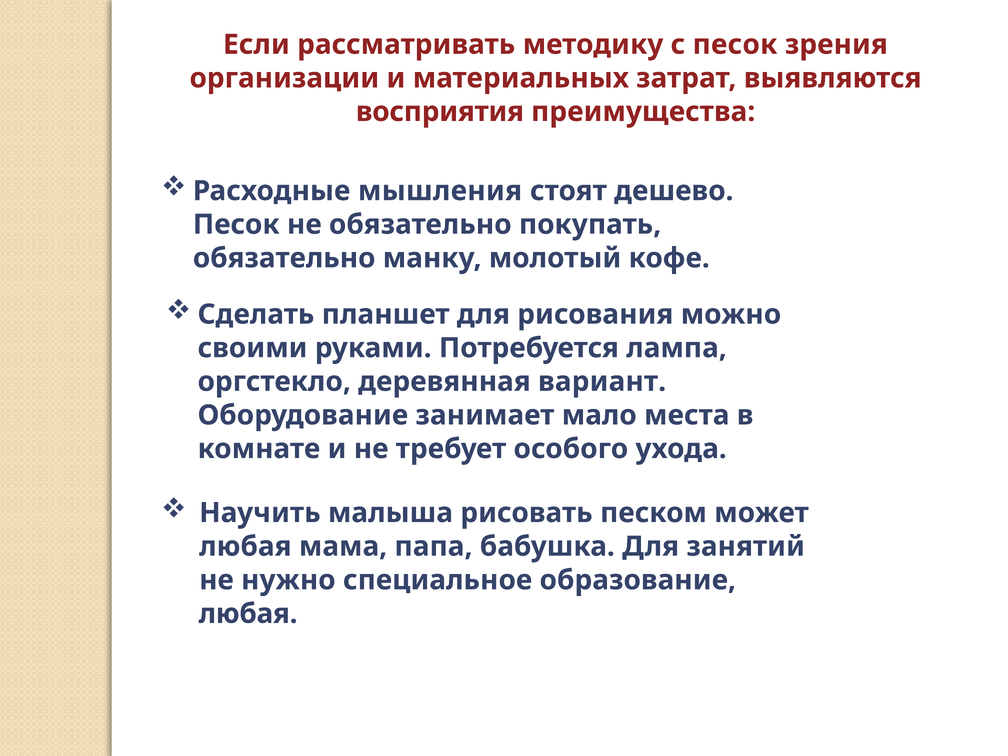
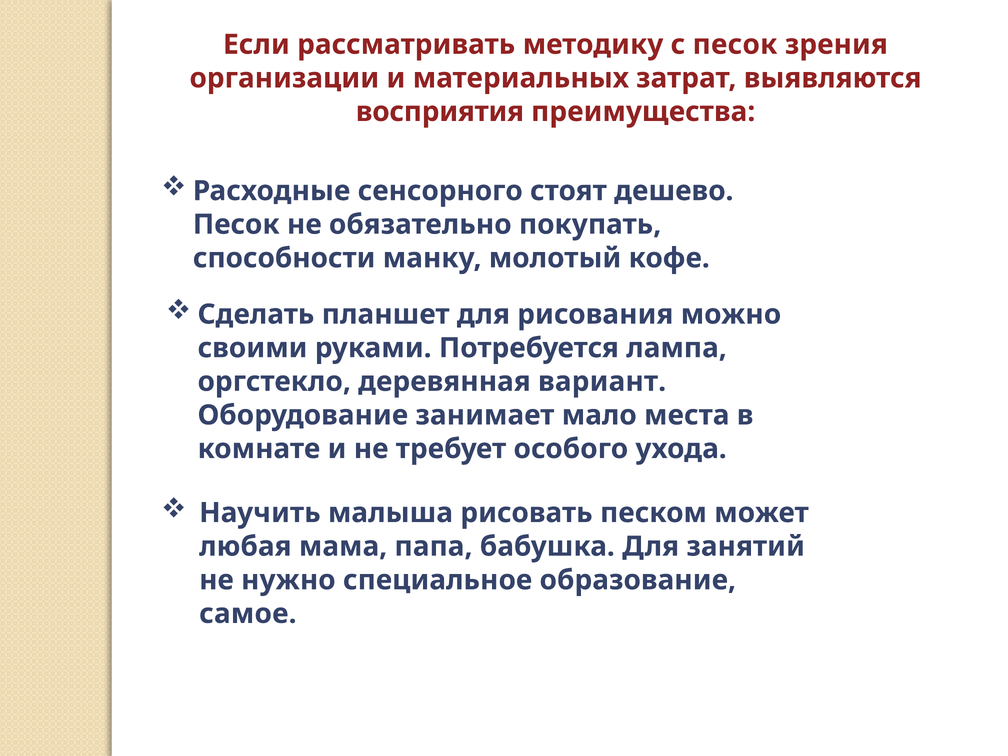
мышления: мышления -> сенсорного (440, 191)
обязательно: обязательно -> способности (284, 258)
любая: любая -> самое (248, 614)
